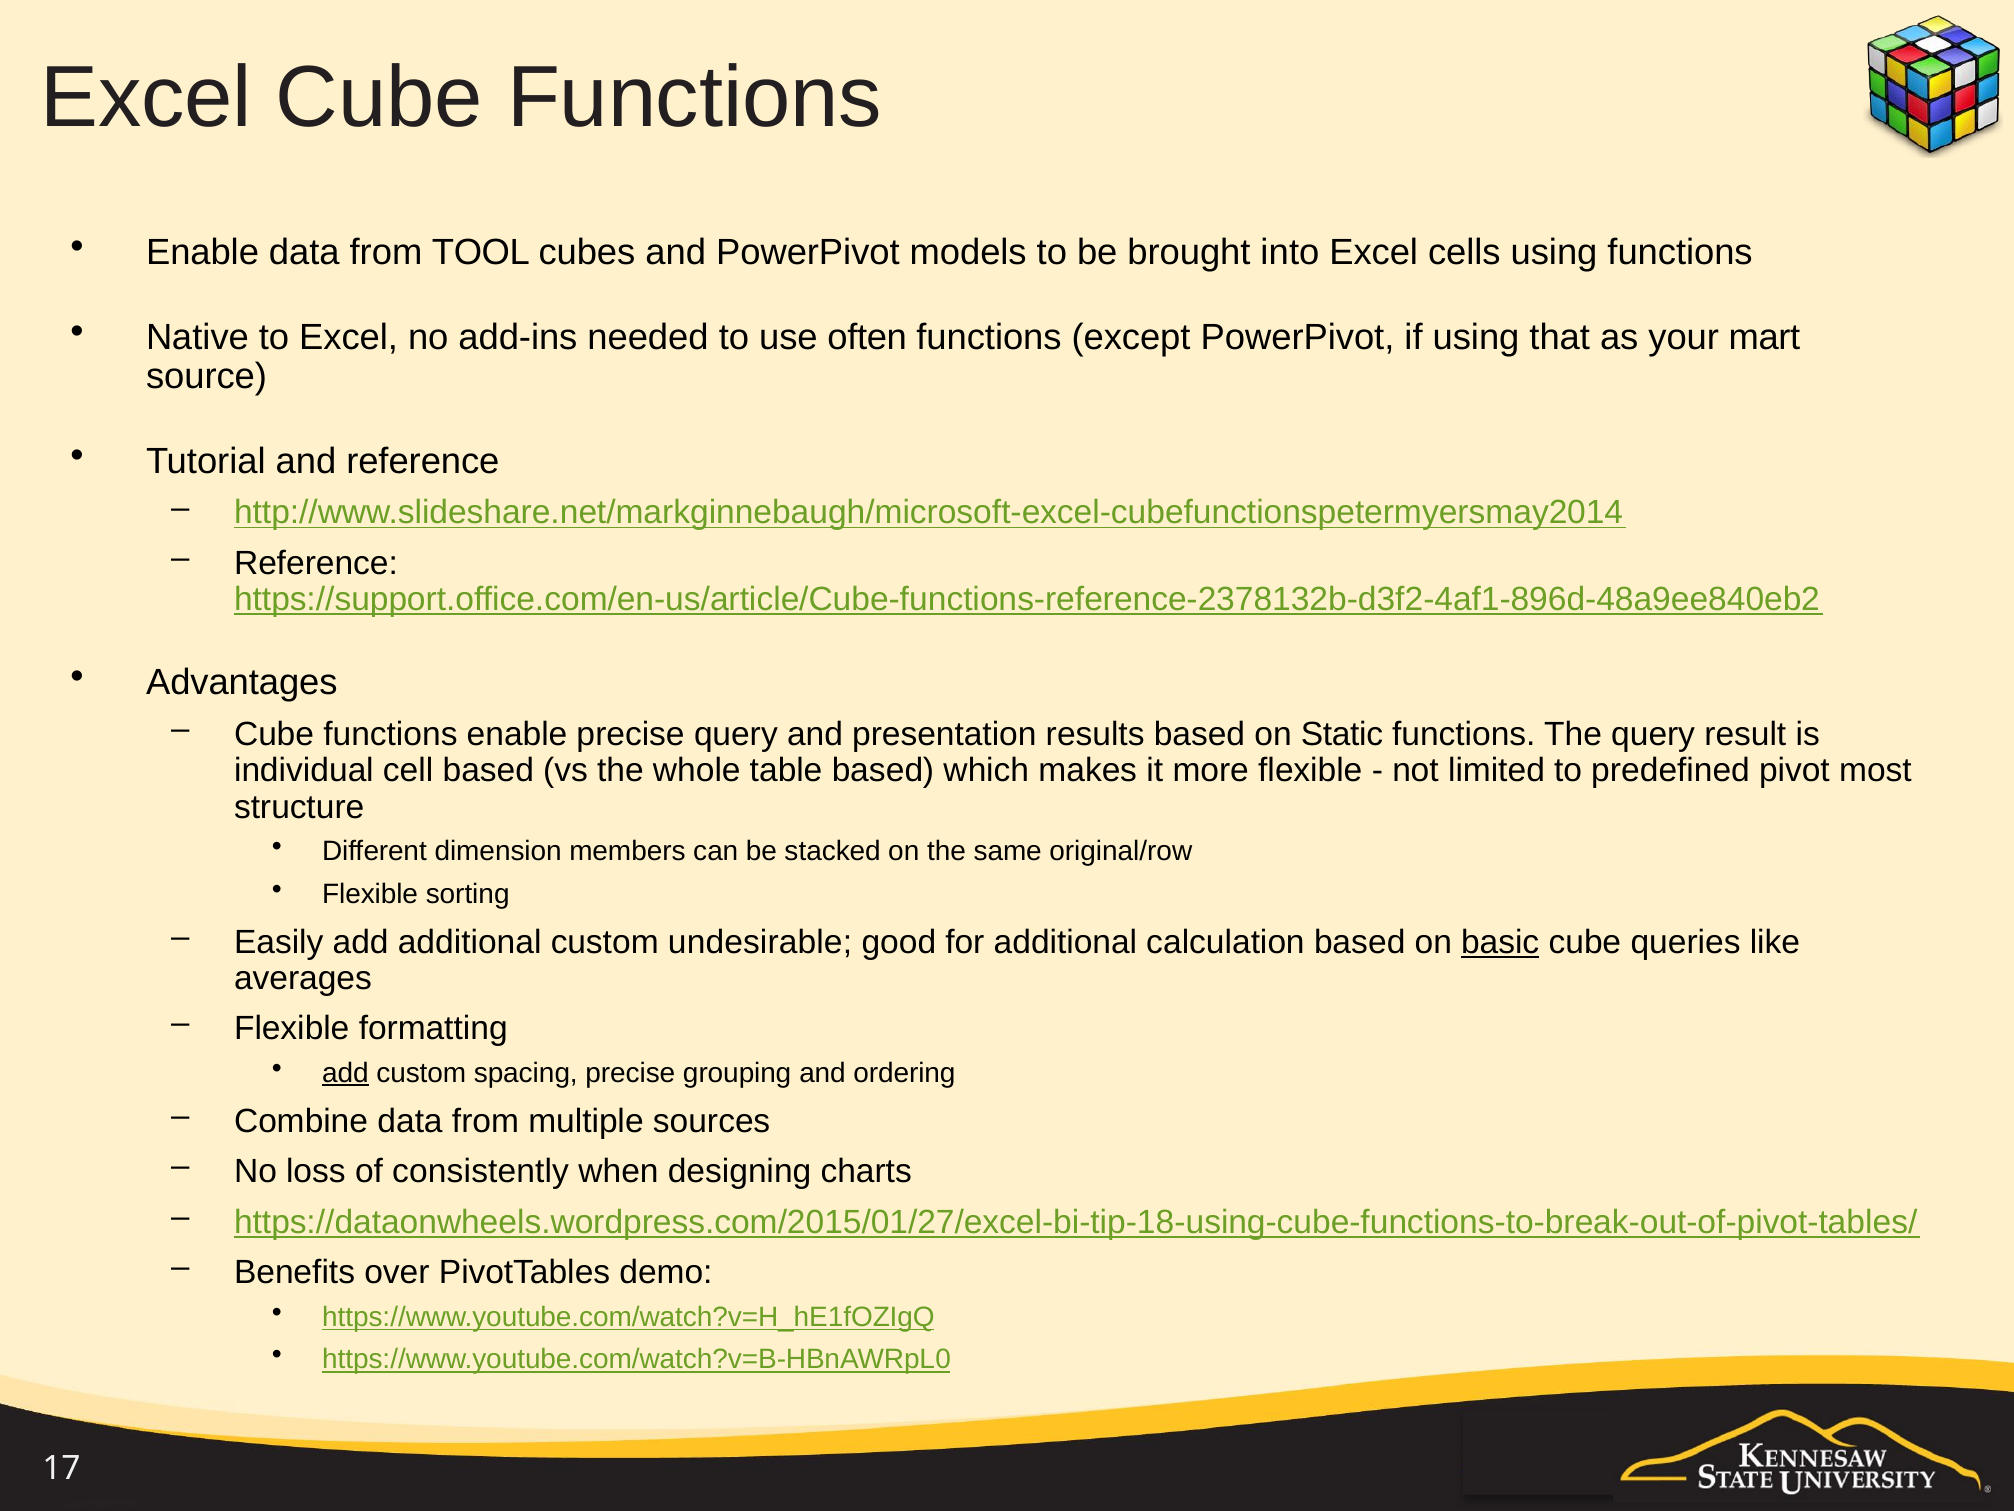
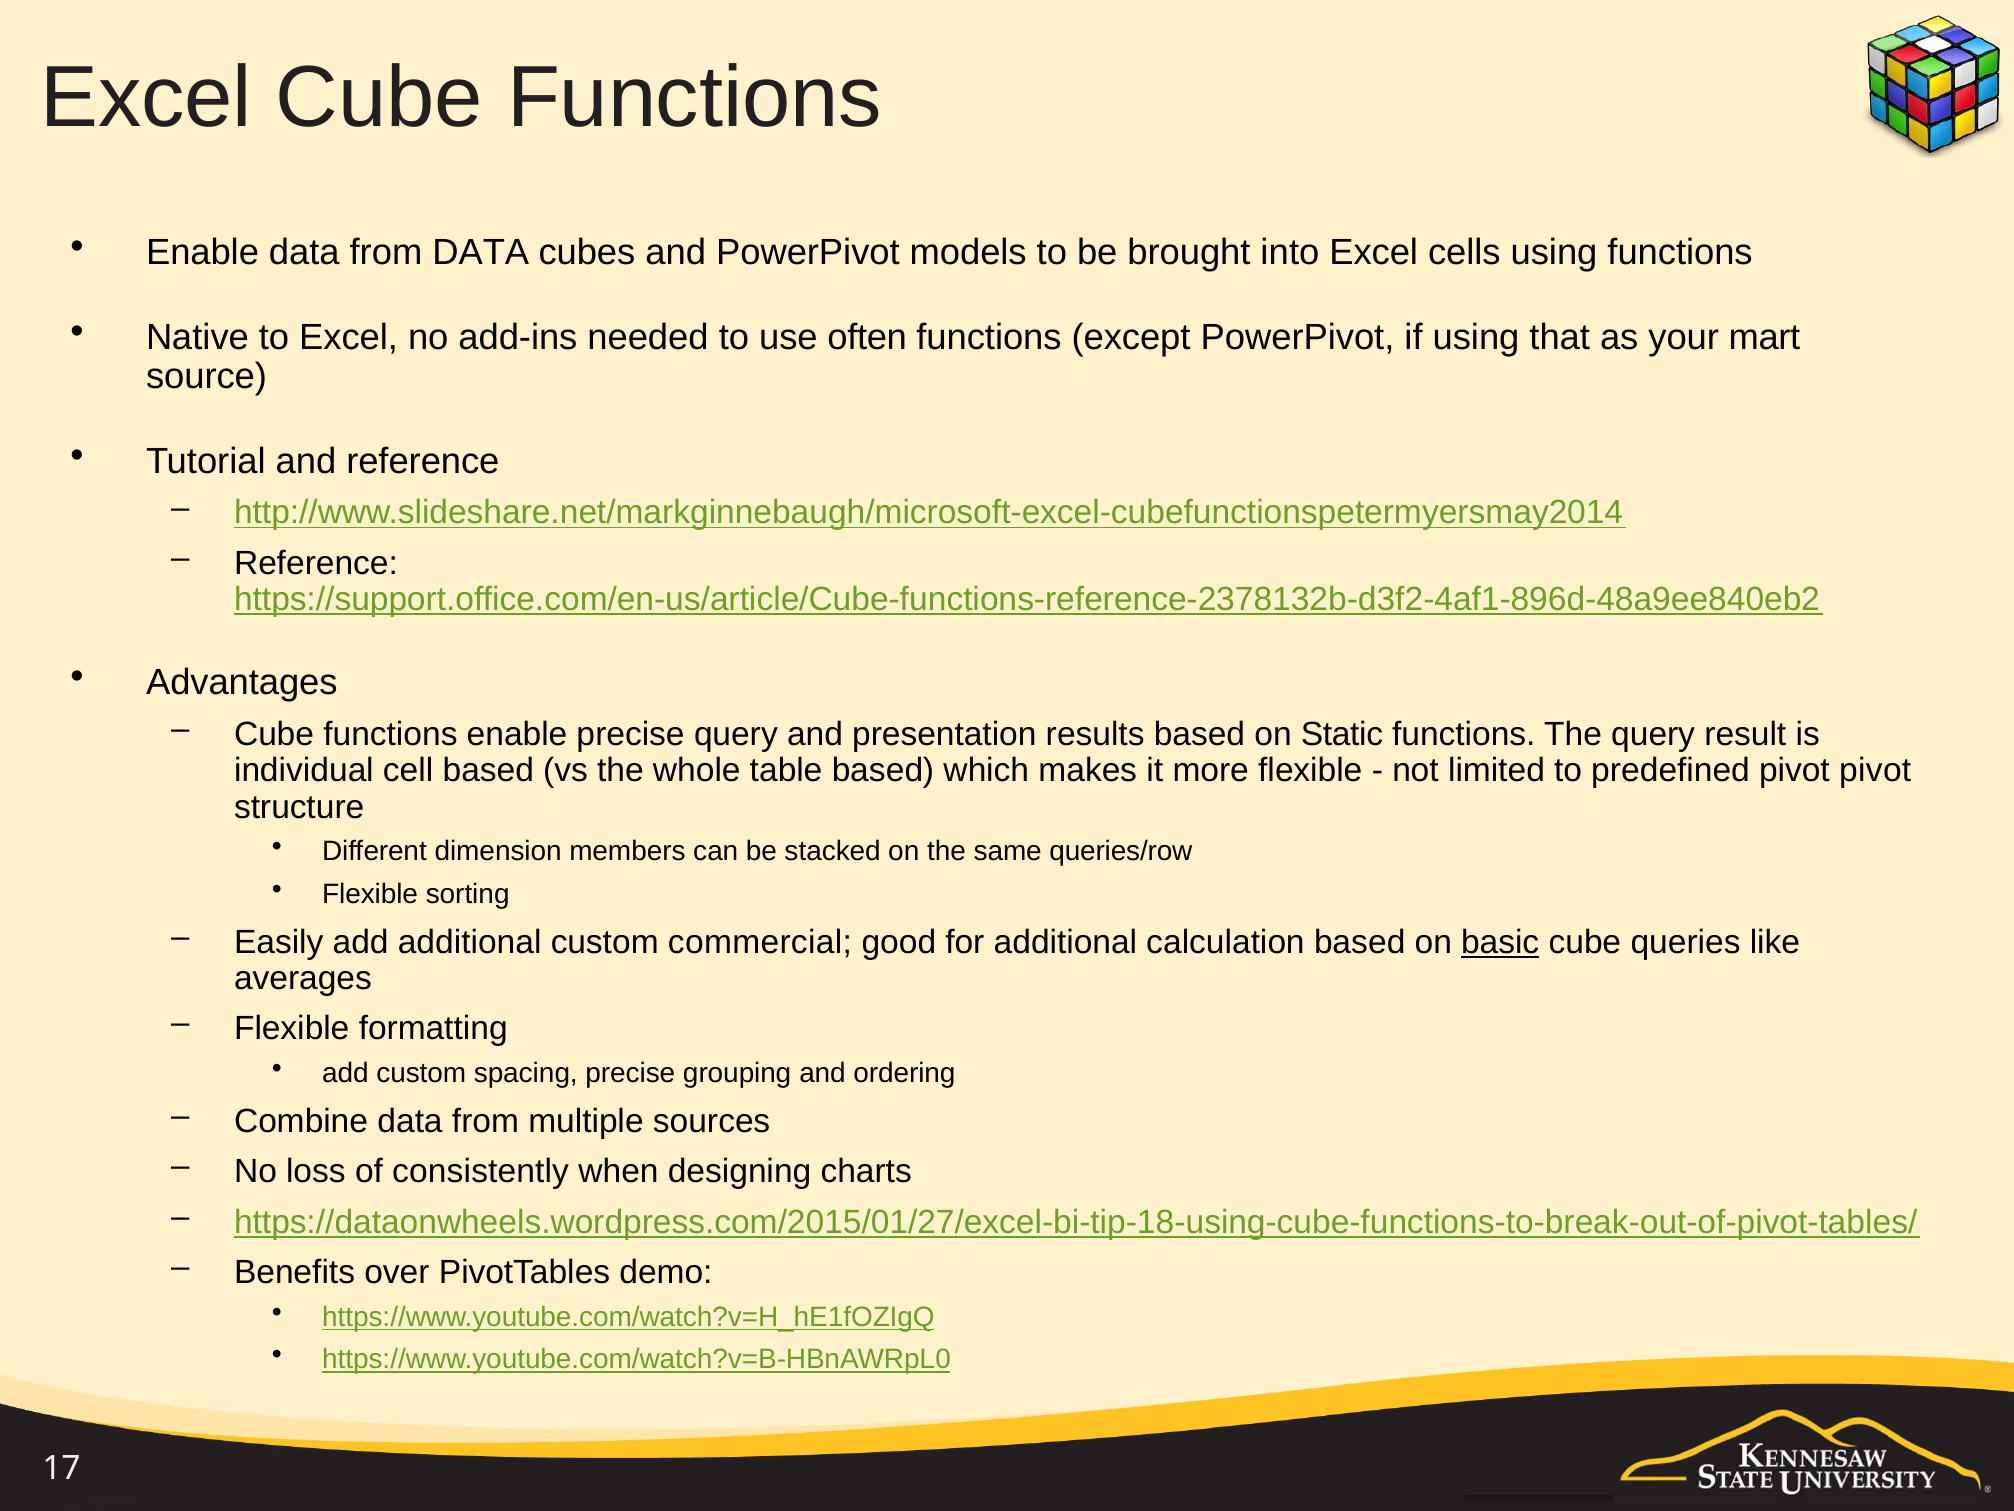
from TOOL: TOOL -> DATA (481, 253)
pivot most: most -> pivot (1875, 771)
original/row: original/row -> queries/row (1121, 851)
undesirable: undesirable -> commercial (760, 942)
add underline: present -> none (345, 1073)
